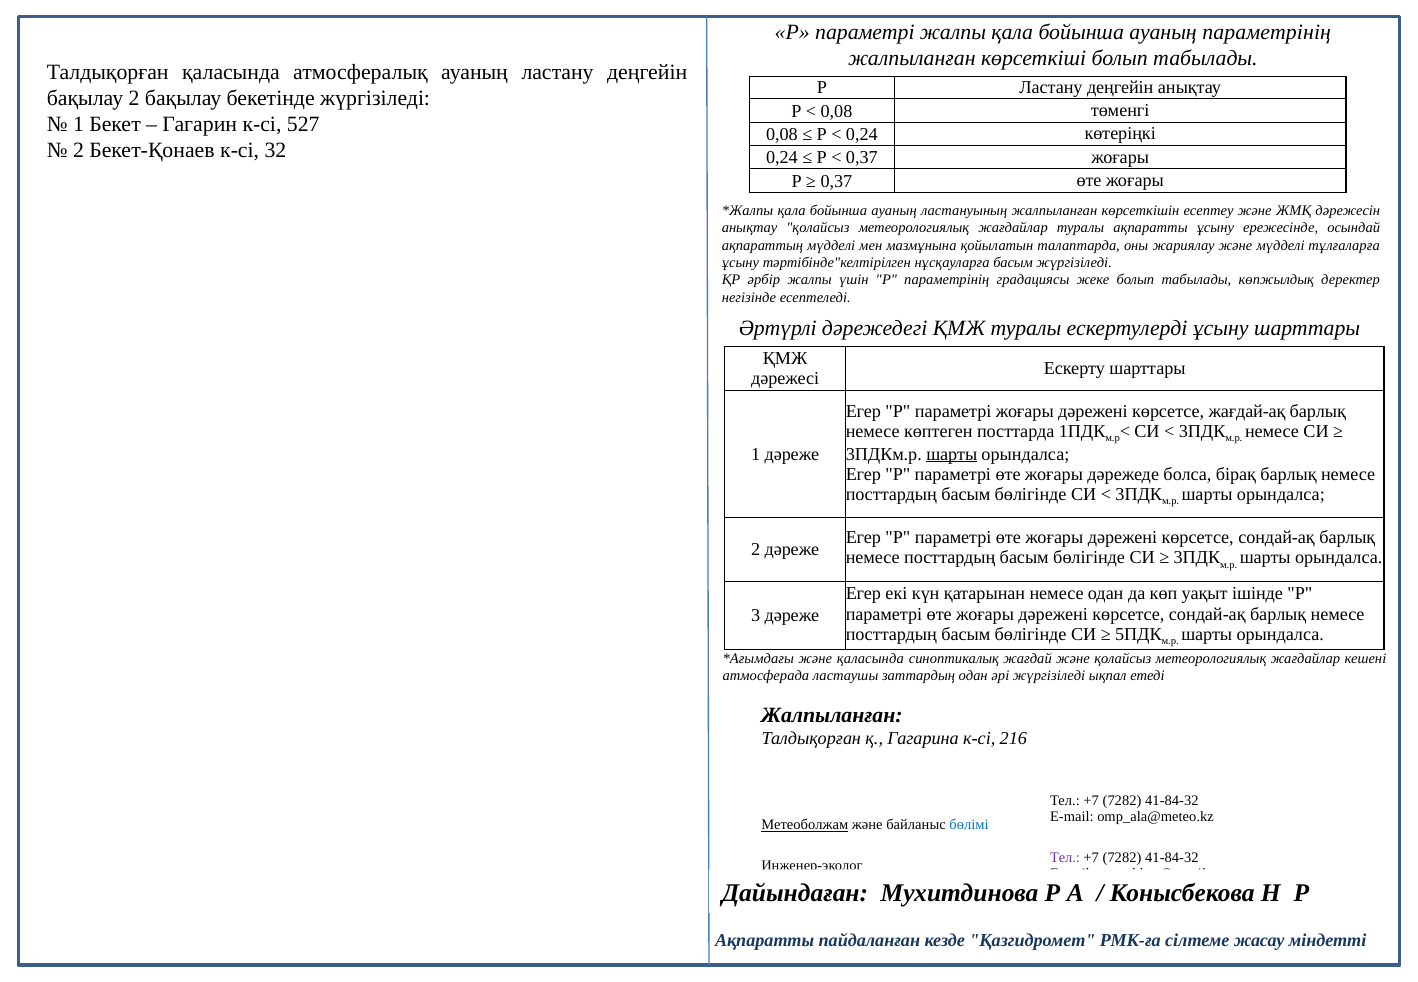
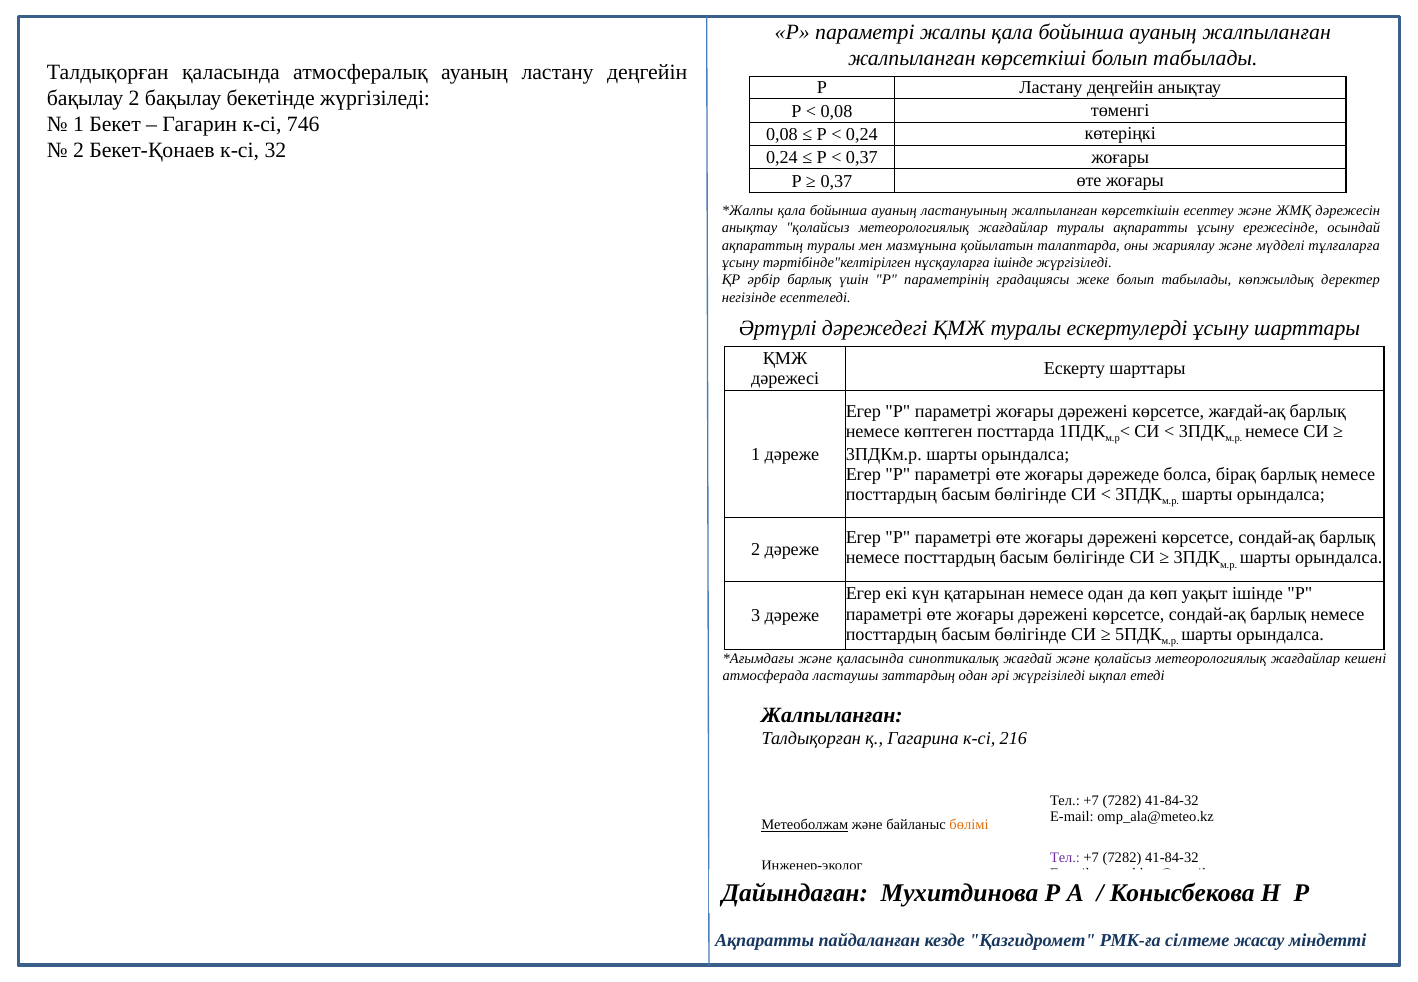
ауаның параметрінің: параметрінің -> жалпыланған (1267, 32)
527: 527 -> 746 (303, 124)
ақпараттың мүдделі: мүдделі -> туралы (831, 245)
нұсқауларға басым: басым -> ішінде (1013, 263)
әрбір жалпы: жалпы -> барлық (810, 280)
шарты underline: present -> none (952, 454)
бөлімі colour: blue -> orange (969, 825)
